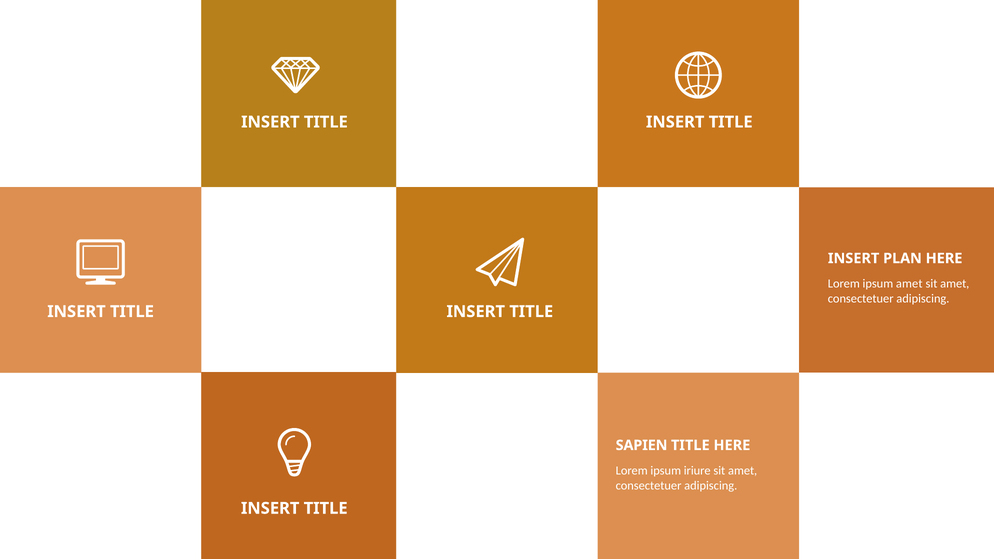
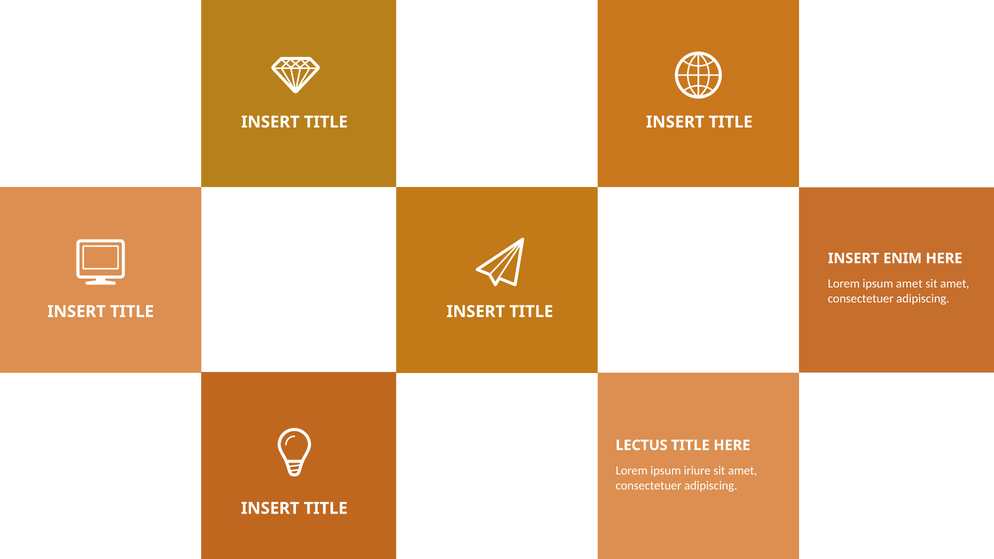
PLAN: PLAN -> ENIM (903, 258)
SAPIEN: SAPIEN -> LECTUS (642, 445)
